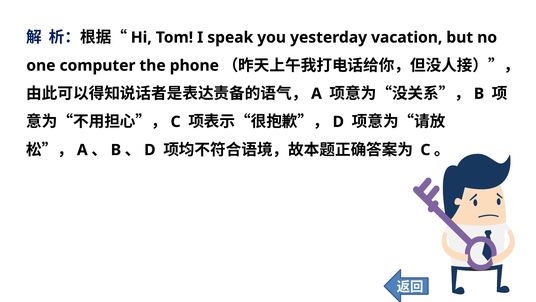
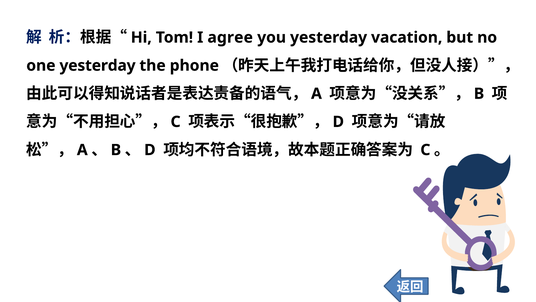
speak: speak -> agree (230, 37)
one computer: computer -> yesterday (98, 65)
